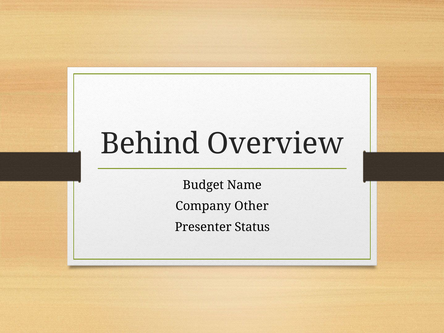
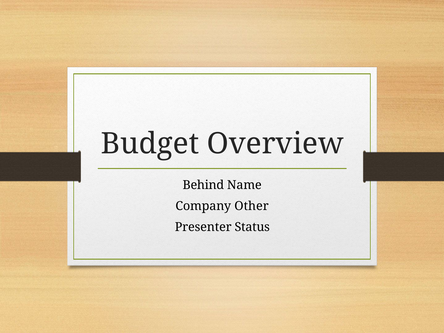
Behind: Behind -> Budget (150, 144)
Budget: Budget -> Behind (203, 185)
